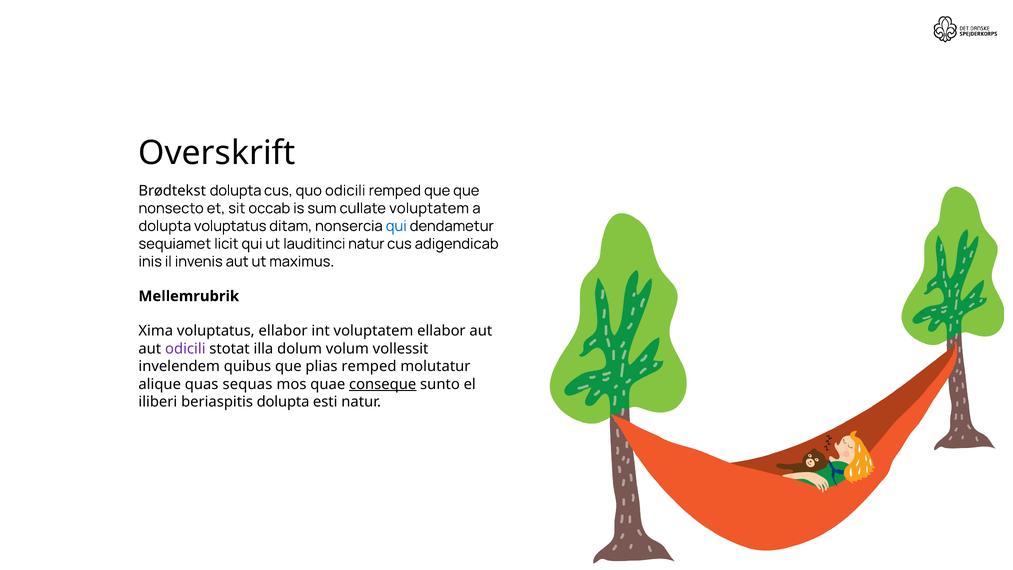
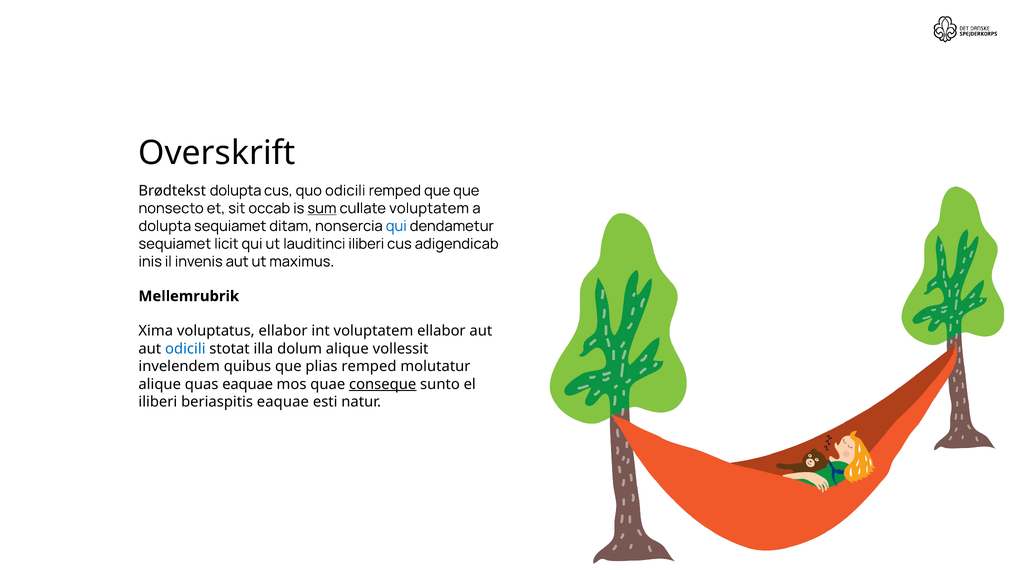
sum underline: none -> present (322, 208)
dolupta voluptatus: voluptatus -> sequiamet (230, 226)
lauditinci natur: natur -> iliberi (366, 244)
odicili colour: purple -> blue (185, 349)
dolum volum: volum -> alique (347, 349)
quas sequas: sequas -> eaquae (248, 384)
beriaspitis dolupta: dolupta -> eaquae (283, 402)
